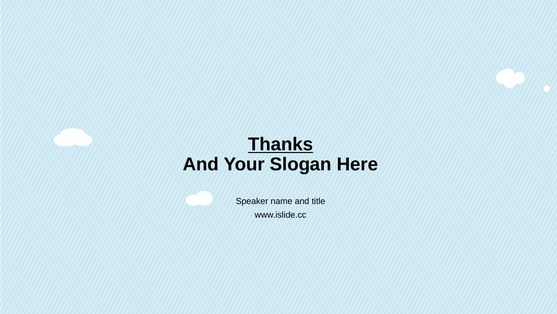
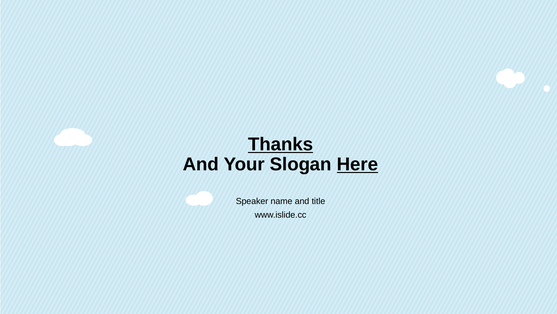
Here underline: none -> present (357, 164)
